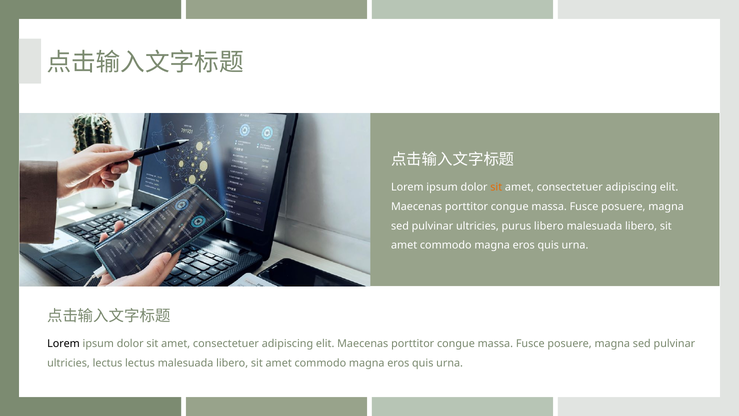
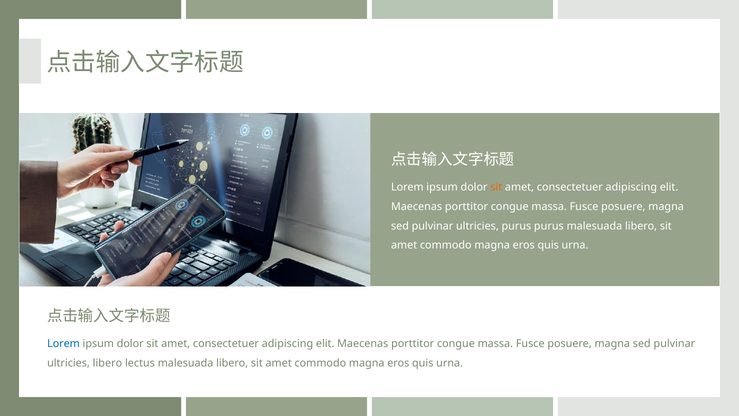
purus libero: libero -> purus (549, 226)
Lorem colour: black -> blue (63, 344)
ultricies lectus: lectus -> libero (107, 363)
